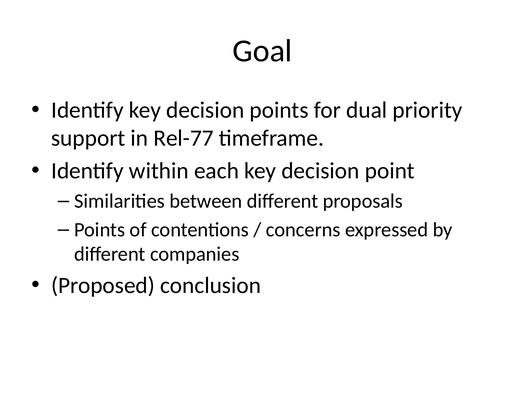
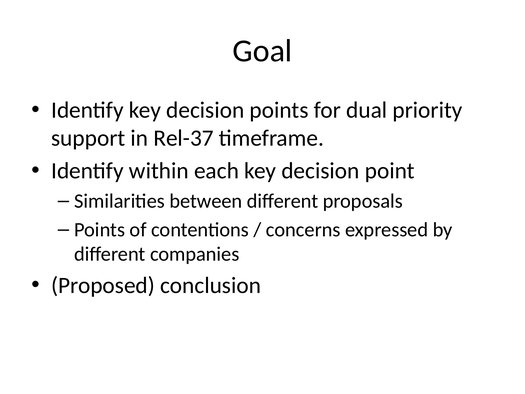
Rel-77: Rel-77 -> Rel-37 (184, 138)
